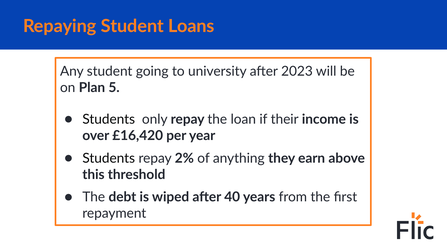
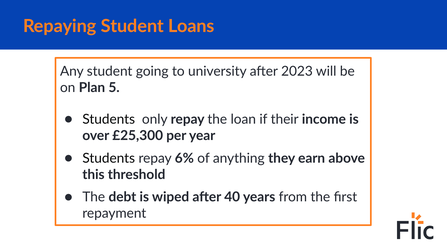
£16,420: £16,420 -> £25,300 (138, 136)
2%: 2% -> 6% (184, 158)
